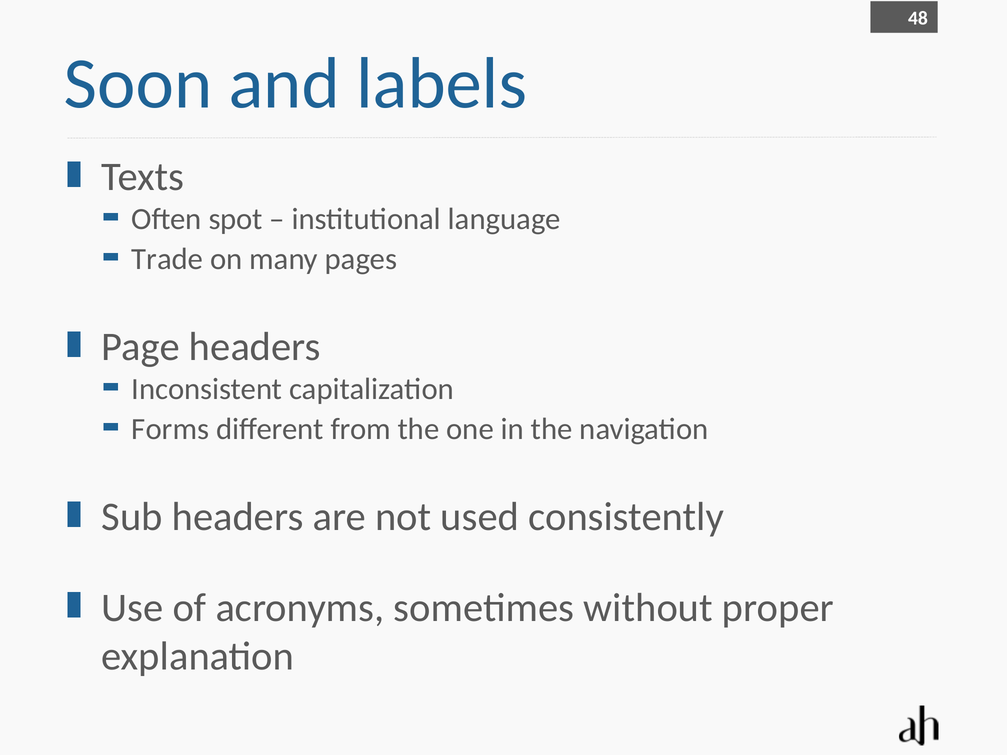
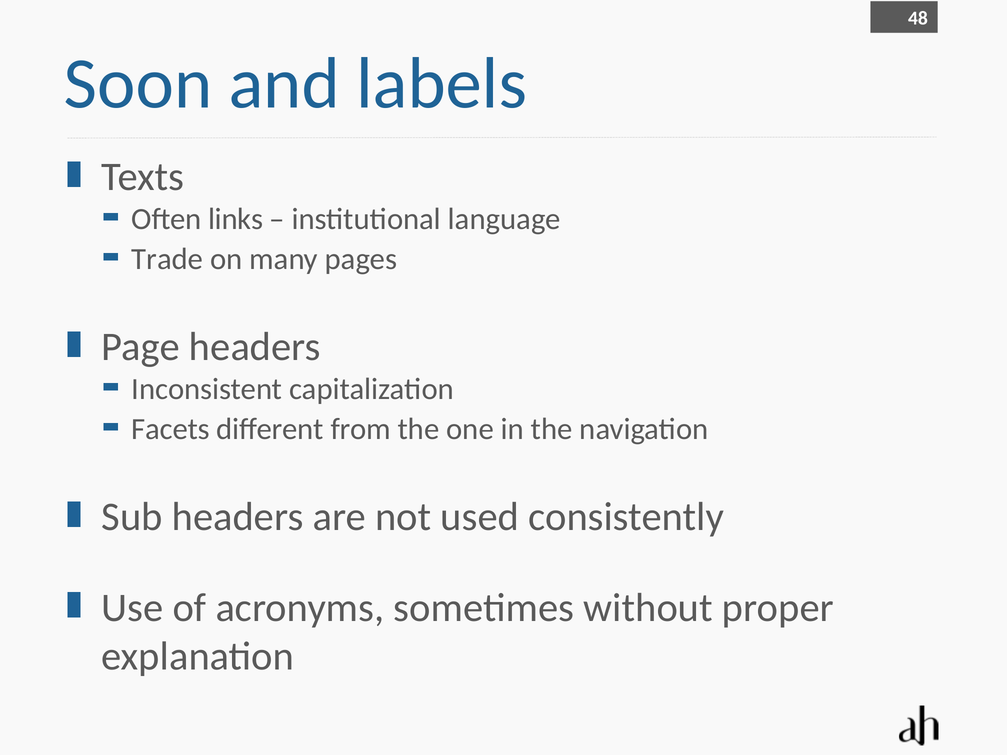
spot: spot -> links (236, 219)
Forms: Forms -> Facets (171, 429)
